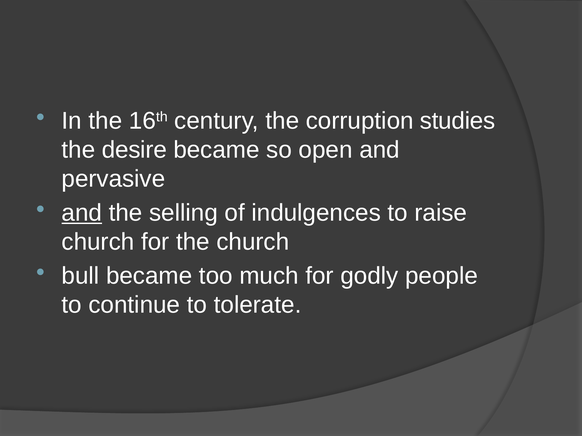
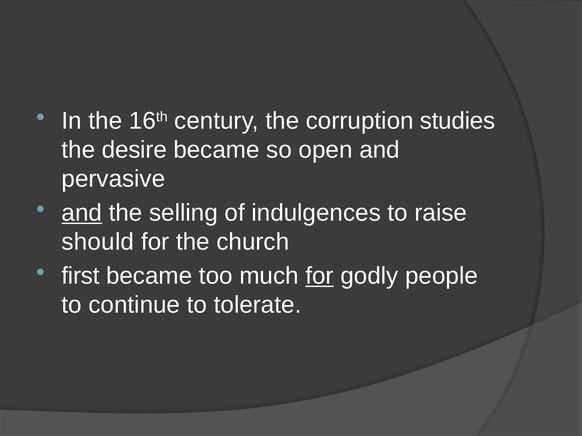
church: church -> should (98, 242)
bull: bull -> first (81, 276)
for underline: none -> present (320, 276)
